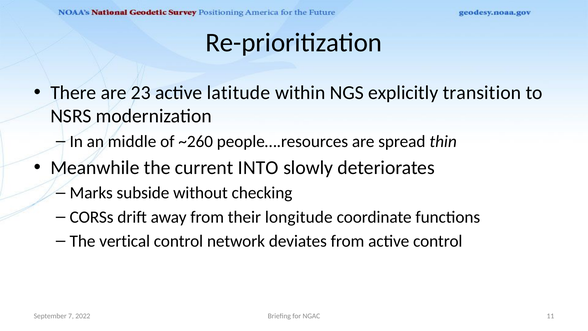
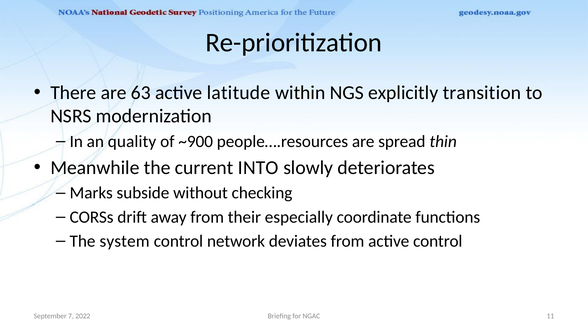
23: 23 -> 63 (141, 93)
middle: middle -> quality (132, 141)
~260: ~260 -> ~900 (196, 141)
longitude: longitude -> especially (299, 217)
vertical: vertical -> system (125, 241)
